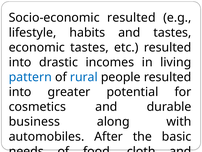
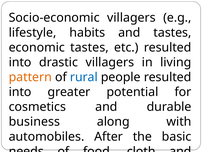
Socio-economic resulted: resulted -> villagers (131, 18)
drastic incomes: incomes -> villagers (110, 62)
pattern colour: blue -> orange (30, 77)
